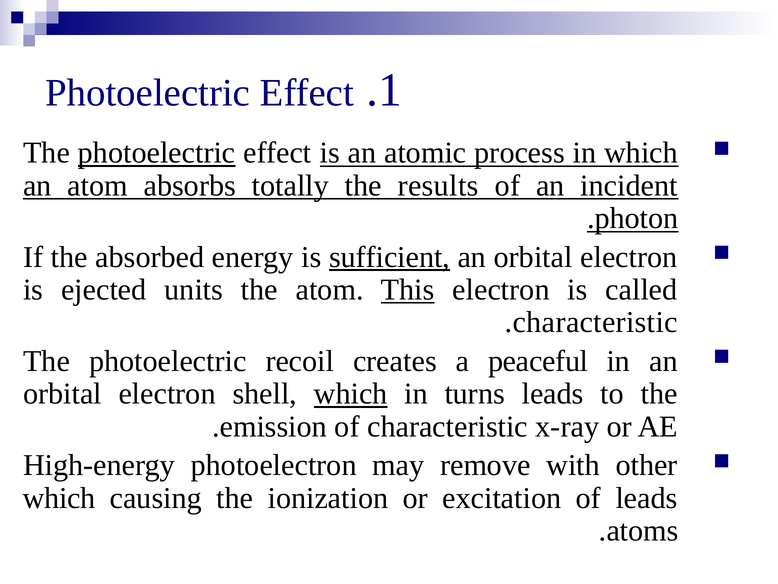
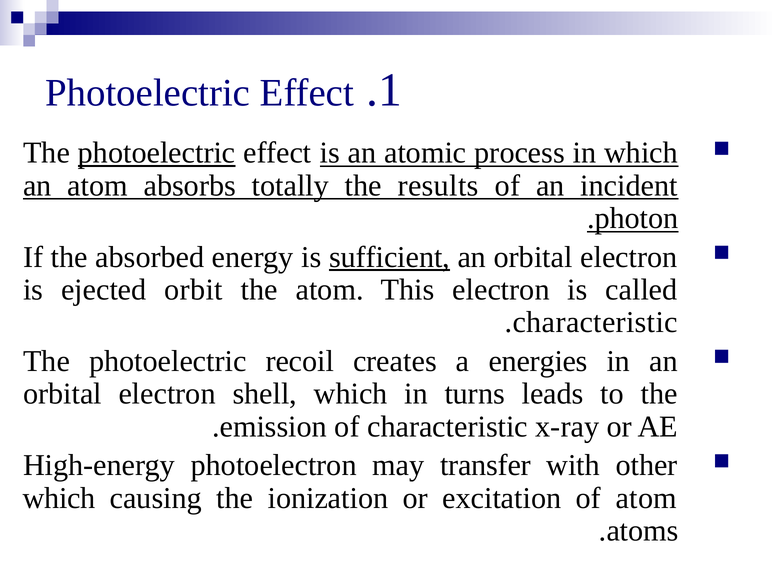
units: units -> orbit (194, 290)
This underline: present -> none (408, 290)
peaceful: peaceful -> energies (538, 361)
which underline: present -> none (351, 394)
remove: remove -> transfer (485, 465)
of leads: leads -> atom (646, 498)
